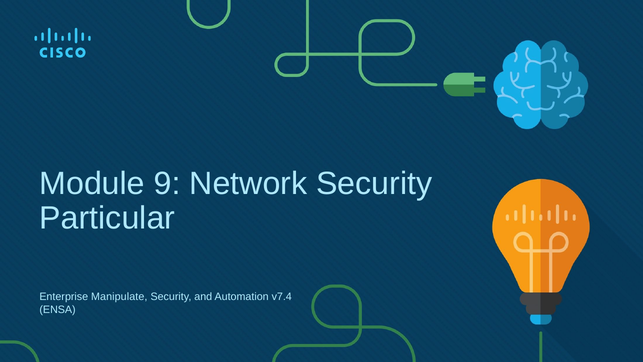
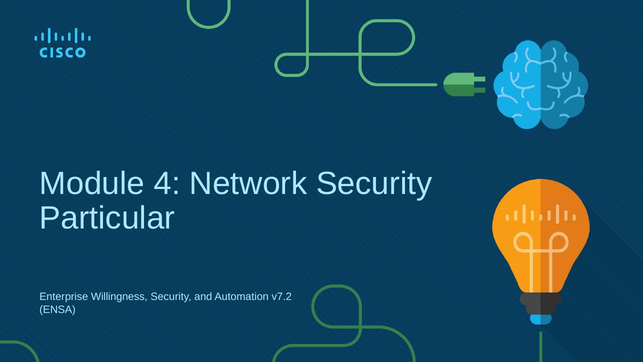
9: 9 -> 4 (167, 183)
Manipulate: Manipulate -> Willingness (119, 297)
v7.4: v7.4 -> v7.2 (282, 297)
